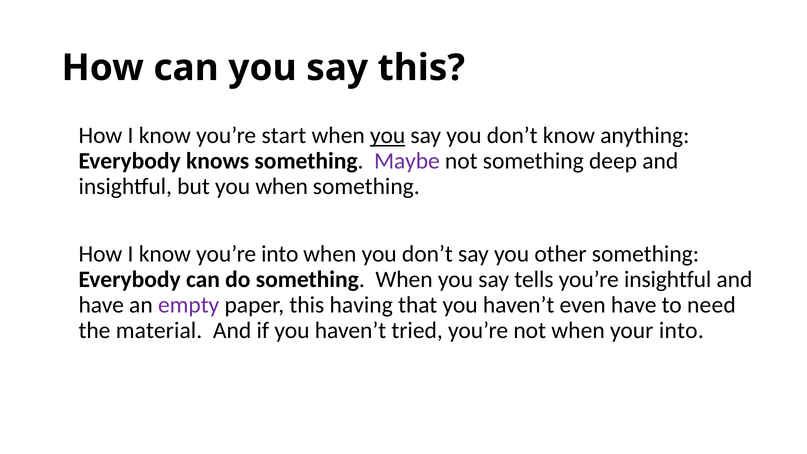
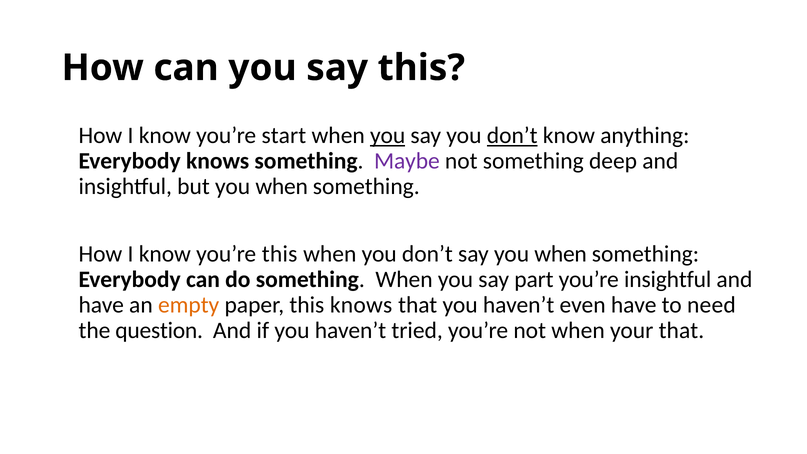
don’t underline: none -> present (512, 135)
you’re into: into -> this (280, 254)
say you other: other -> when (561, 254)
tells: tells -> part (534, 279)
empty colour: purple -> orange (189, 305)
this having: having -> knows (361, 305)
material: material -> question (159, 330)
your into: into -> that (681, 330)
